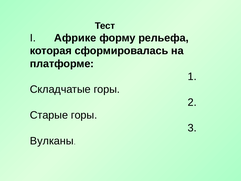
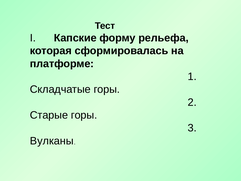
Африке: Африке -> Капские (75, 38)
